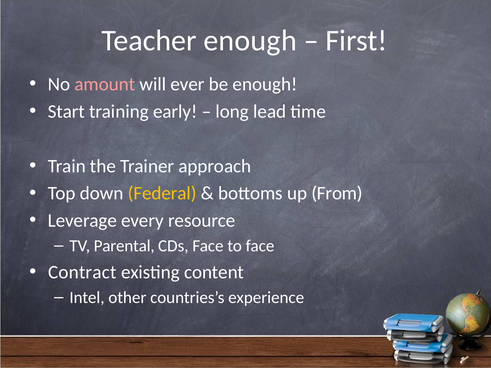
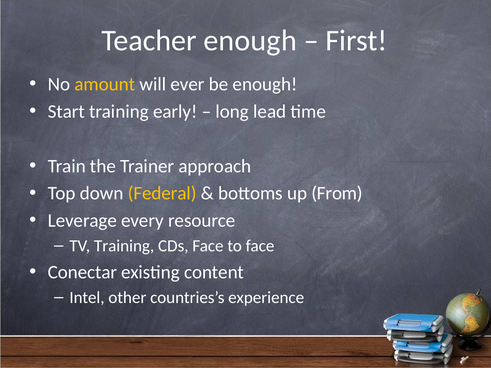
amount colour: pink -> yellow (105, 84)
TV Parental: Parental -> Training (124, 246)
Contract: Contract -> Conectar (82, 272)
